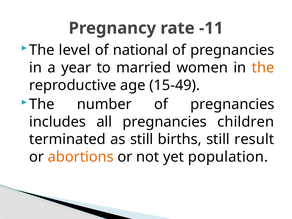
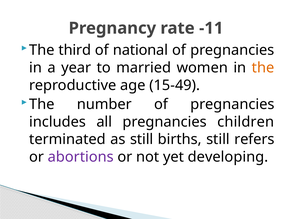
level: level -> third (75, 50)
result: result -> refers (254, 139)
abortions colour: orange -> purple (81, 157)
population: population -> developing (228, 157)
